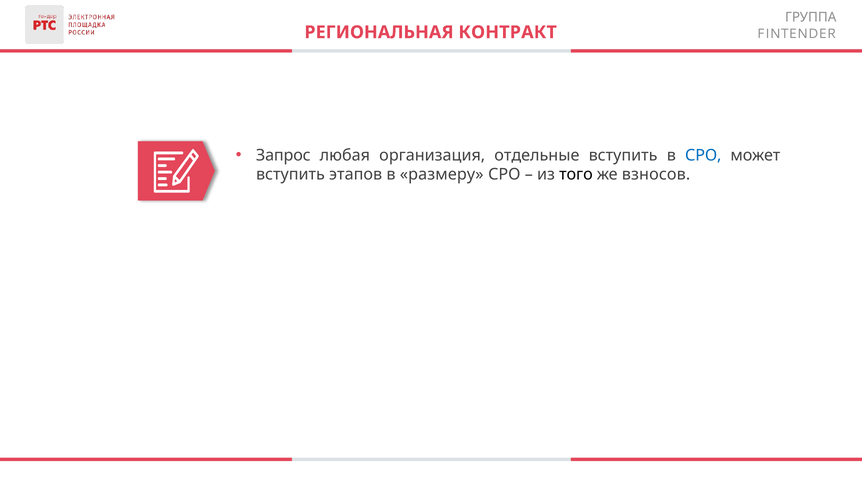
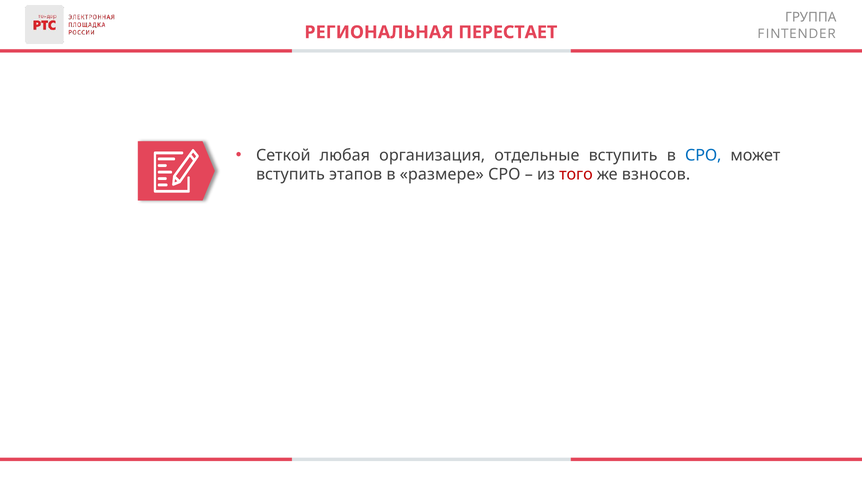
КОНТРАКТ: КОНТРАКТ -> ПЕРЕСТАЕТ (508, 32)
Запрос: Запрос -> Сеткой (283, 155)
размеру: размеру -> размере (442, 175)
того colour: black -> red (576, 175)
